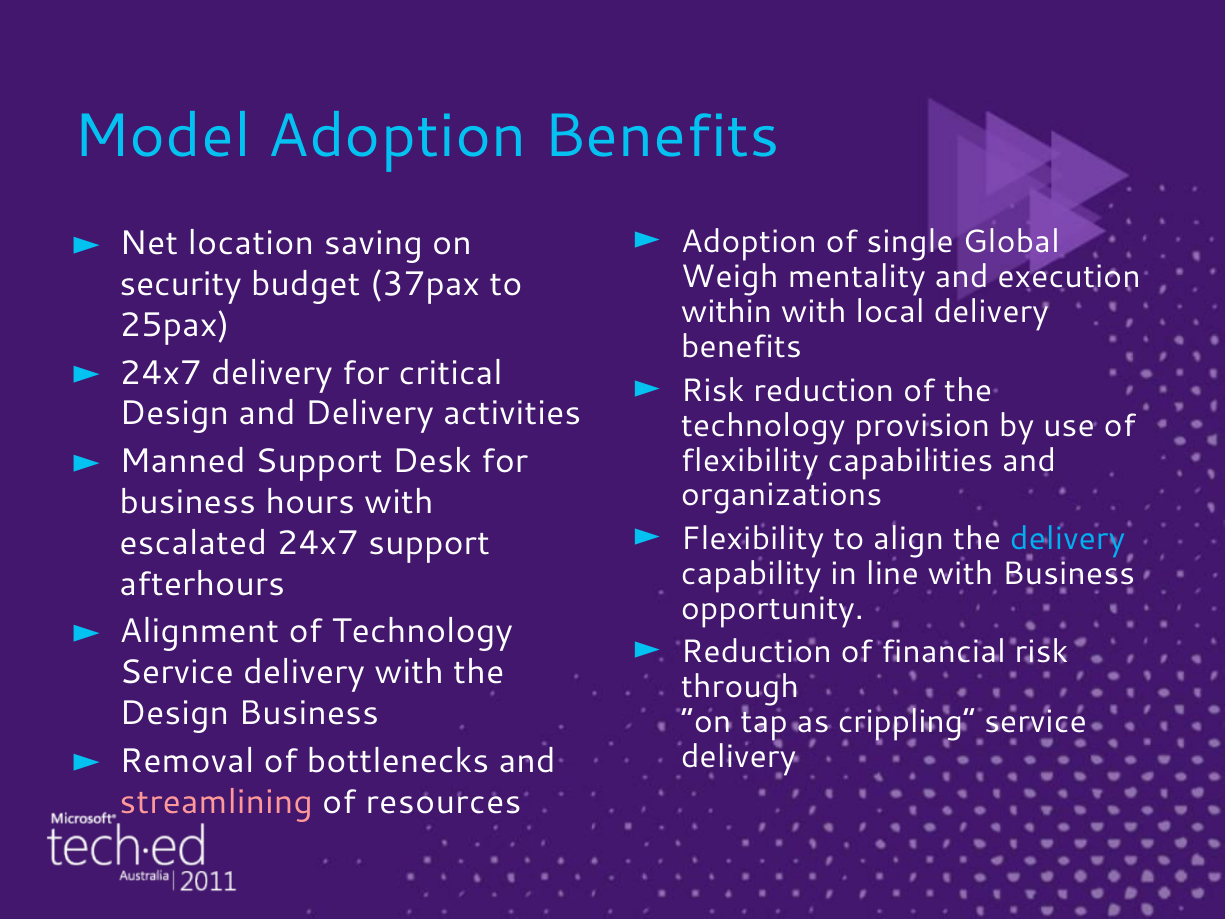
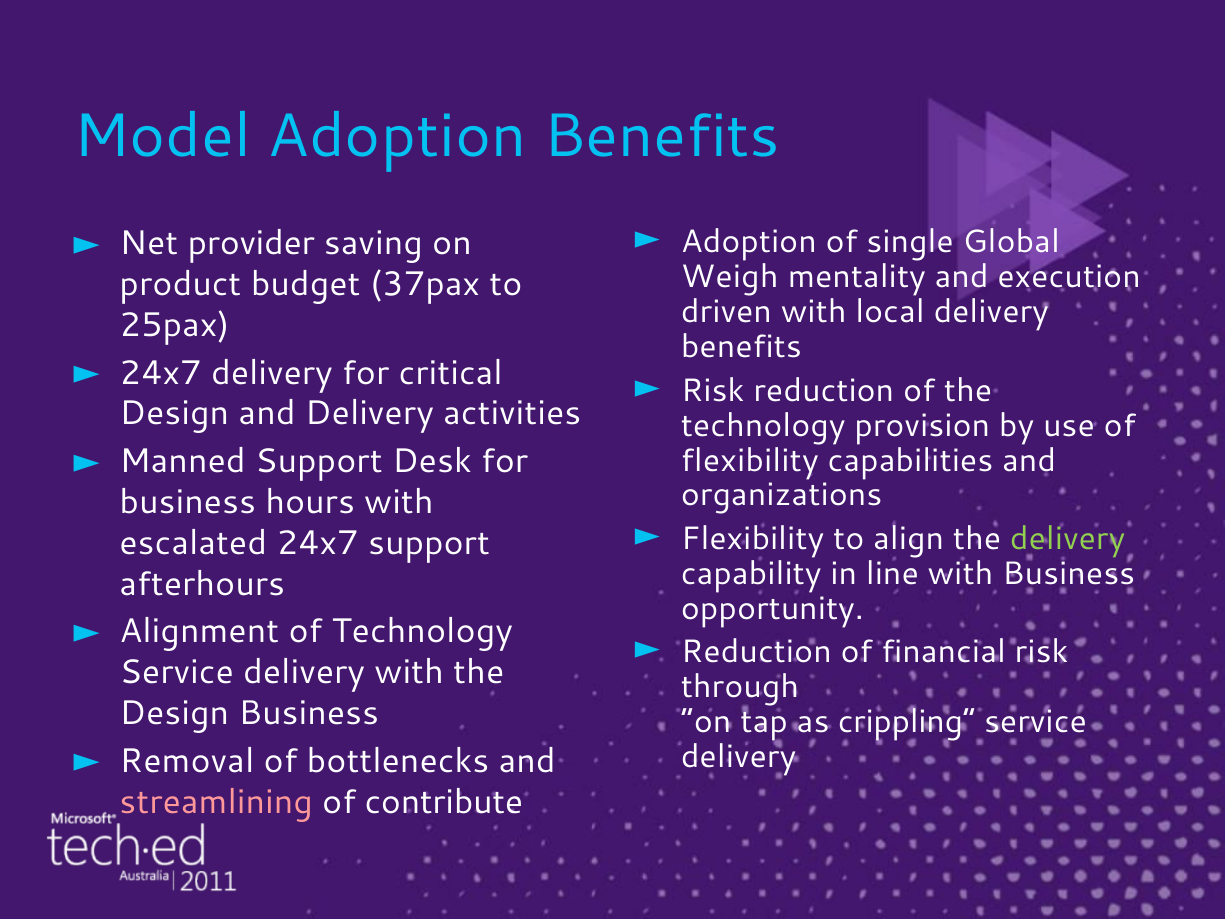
location: location -> provider (251, 243)
security: security -> product (180, 284)
within: within -> driven (726, 312)
delivery colour: light blue -> light green (1068, 539)
resources: resources -> contribute (444, 802)
